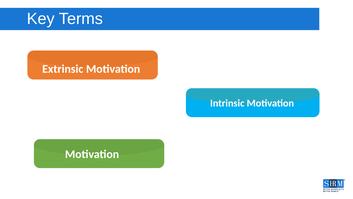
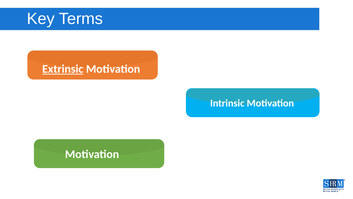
Extrinsic underline: none -> present (63, 69)
